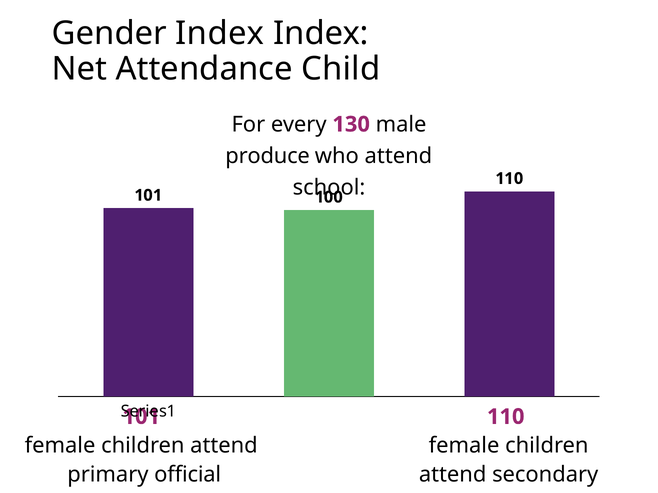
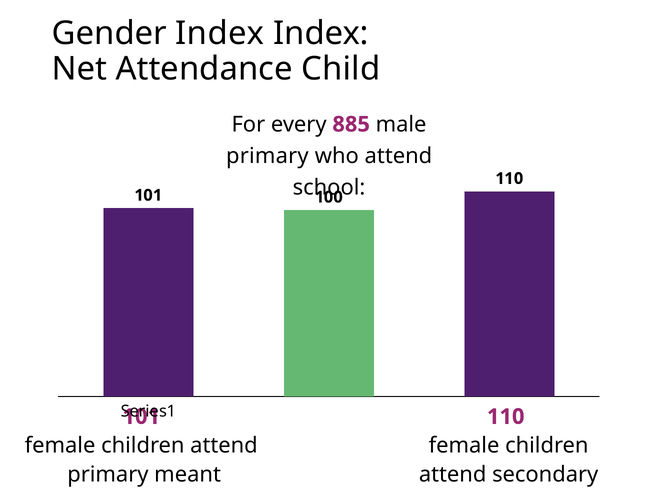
130: 130 -> 885 (351, 124)
produce: produce -> primary (267, 156)
official: official -> meant (188, 475)
